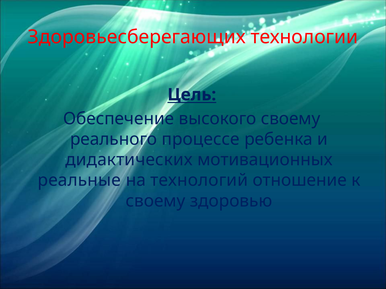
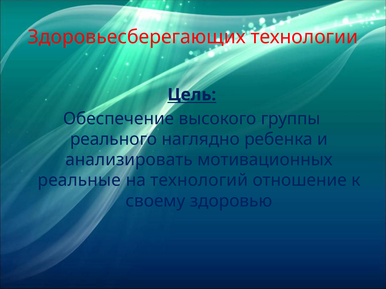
высокого своему: своему -> группы (291, 119)
процессе: процессе -> наглядно (201, 139)
дидактических: дидактических -> анализировать (129, 160)
